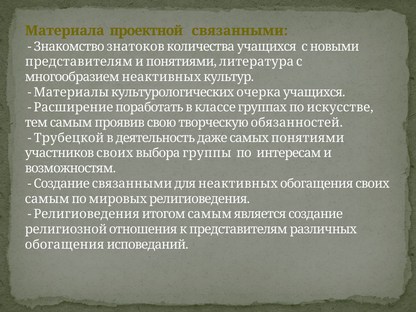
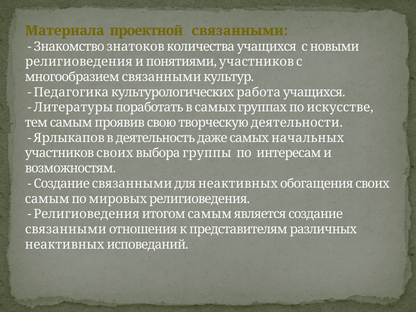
представителям: представителям -> религиоведения (79, 62)
понятиями литература: литература -> участников (256, 62)
многообразием неактивных: неактивных -> связанными (162, 77)
Материалы: Материалы -> Педагогика (71, 92)
очерка: очерка -> работа (259, 92)
Расширение: Расширение -> Литературы (73, 107)
в классе: классе -> самых (215, 107)
обязанностей: обязанностей -> деятельности (297, 123)
Трубецкой: Трубецкой -> Ярлыкапов (69, 138)
самых понятиями: понятиями -> начальных (308, 138)
религиозной: религиозной -> связанными (66, 229)
обогащения: обогащения -> неактивных (65, 245)
